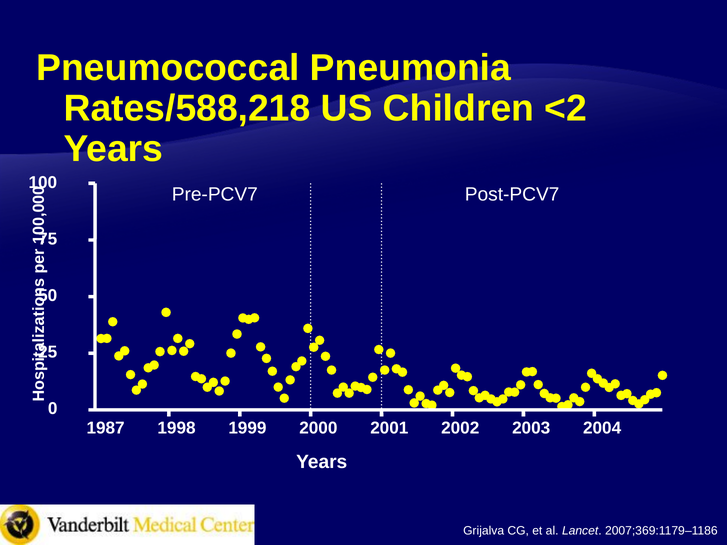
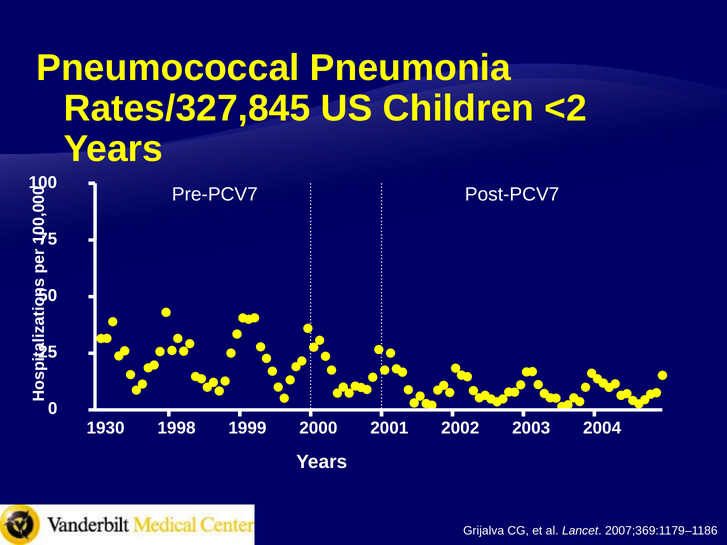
Rates/588,218: Rates/588,218 -> Rates/327,845 (187, 108)
1987: 1987 -> 1930 (106, 428)
